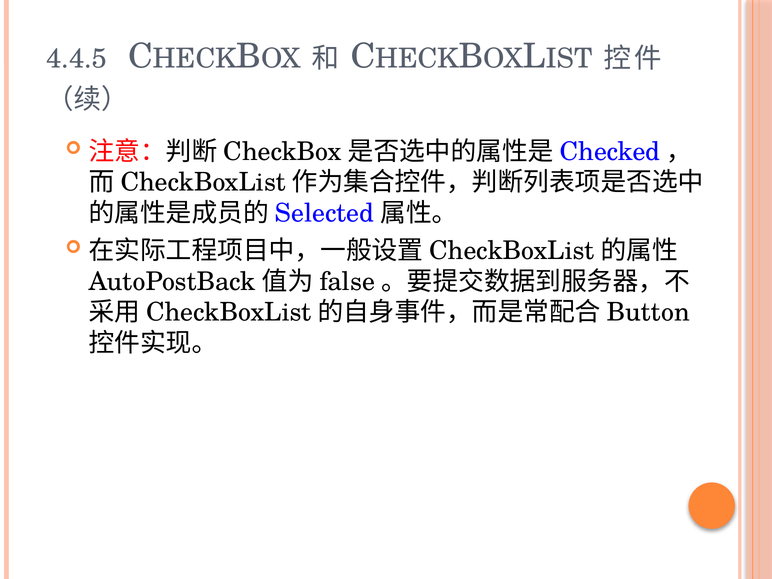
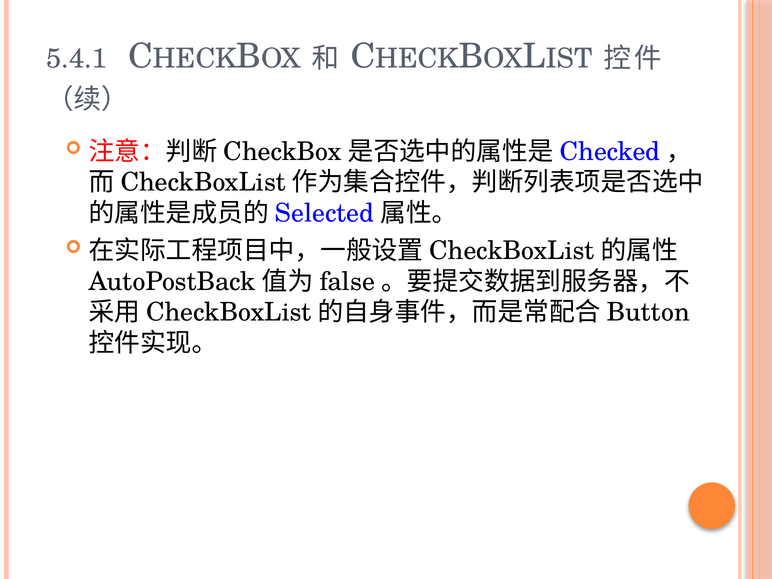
4.4.5: 4.4.5 -> 5.4.1 (77, 59)
